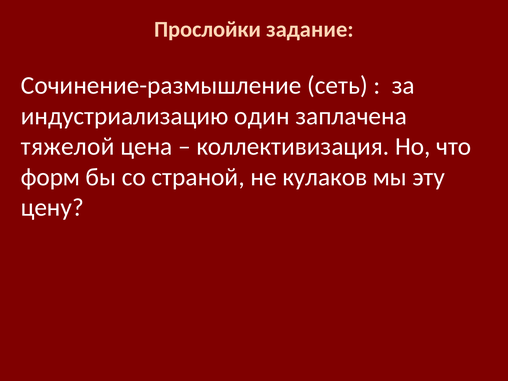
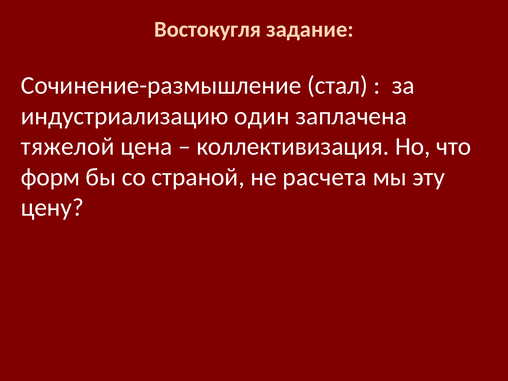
Прослойки: Прослойки -> Востокугля (208, 30)
сеть: сеть -> стал (338, 86)
кулаков: кулаков -> расчета (325, 177)
